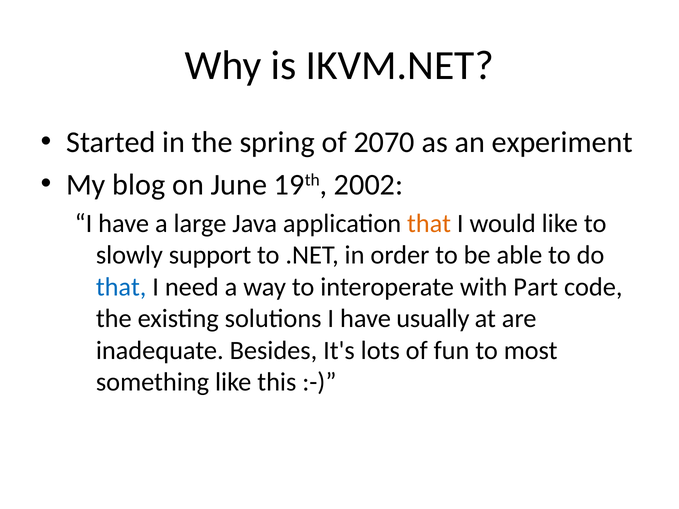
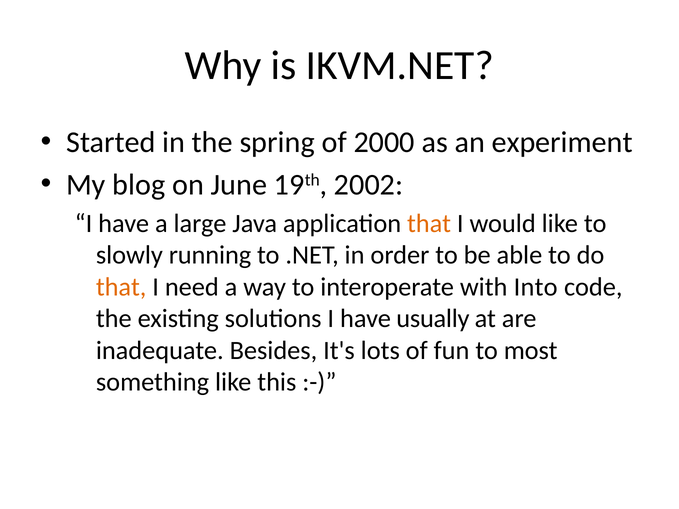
2070: 2070 -> 2000 (384, 142)
support: support -> running (210, 255)
that colour: blue -> orange (121, 287)
Part: Part -> Into (536, 287)
